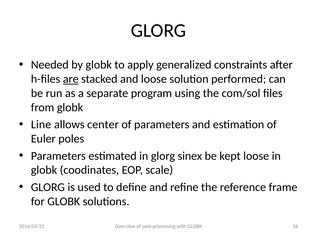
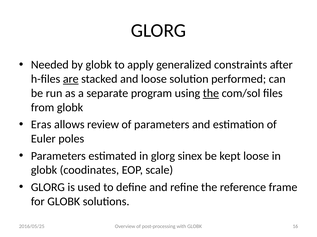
the underline: none -> present (211, 94)
Line: Line -> Eras (41, 125)
center: center -> review (103, 125)
